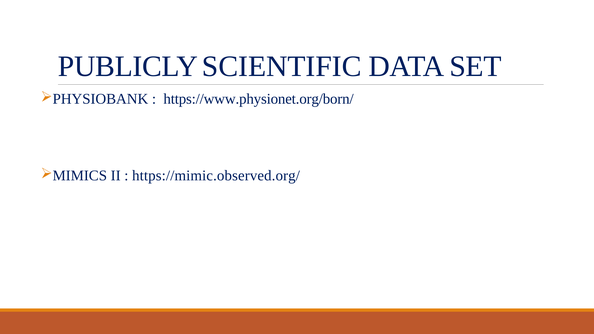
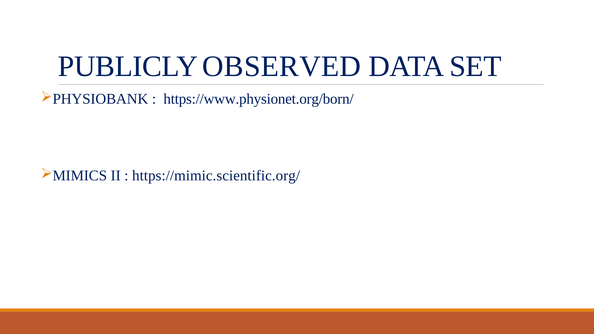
SCIENTIFIC: SCIENTIFIC -> OBSERVED (282, 67)
https://mimic.observed.org/: https://mimic.observed.org/ -> https://mimic.scientific.org/ (216, 176)
